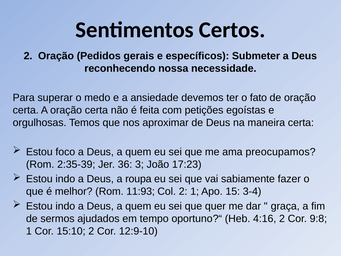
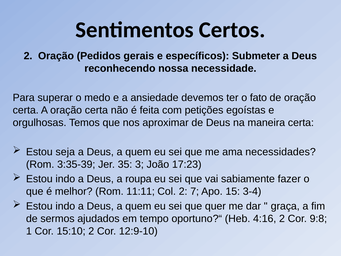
foco: foco -> seja (65, 152)
preocupamos: preocupamos -> necessidades (281, 152)
2:35-39: 2:35-39 -> 3:35-39 (76, 164)
36: 36 -> 35 (125, 164)
11:93: 11:93 -> 11:11 (141, 191)
2 1: 1 -> 7 (195, 191)
